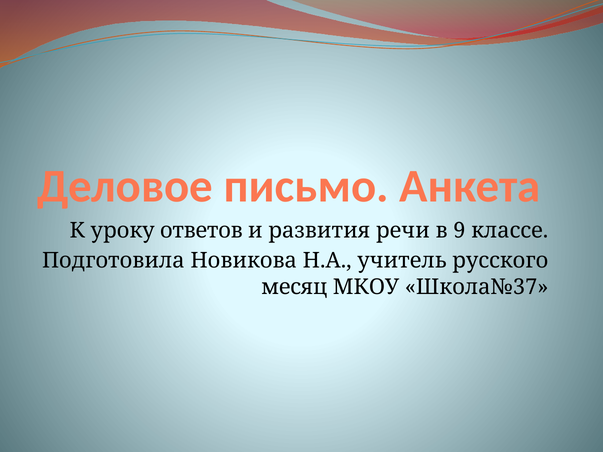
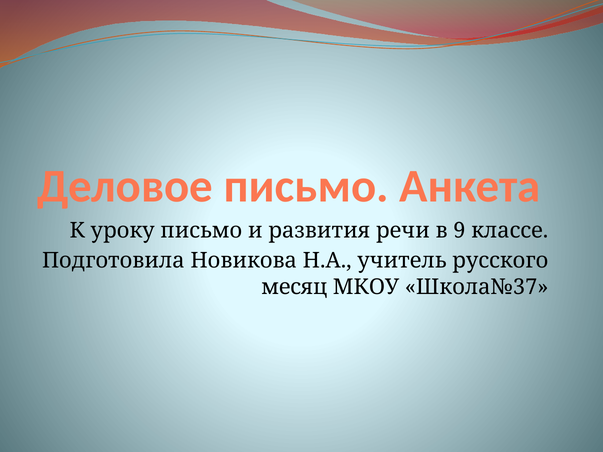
уроку ответов: ответов -> письмо (201, 230)
